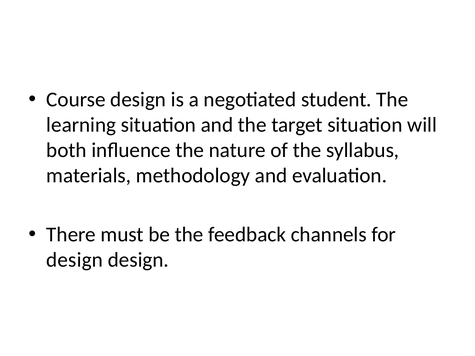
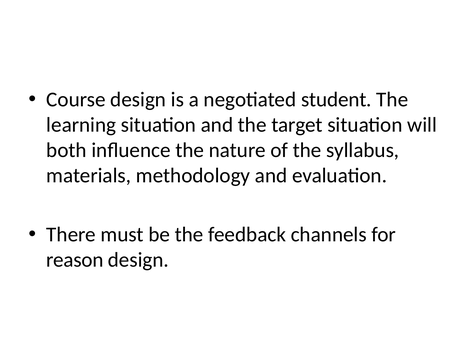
design: design -> reason (75, 260)
